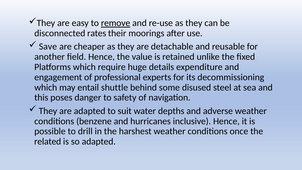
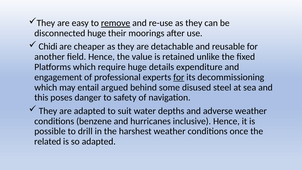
disconnected rates: rates -> huge (97, 33)
Save: Save -> Chidi (48, 47)
for underline: none -> present (179, 77)
shuttle: shuttle -> argued (115, 87)
